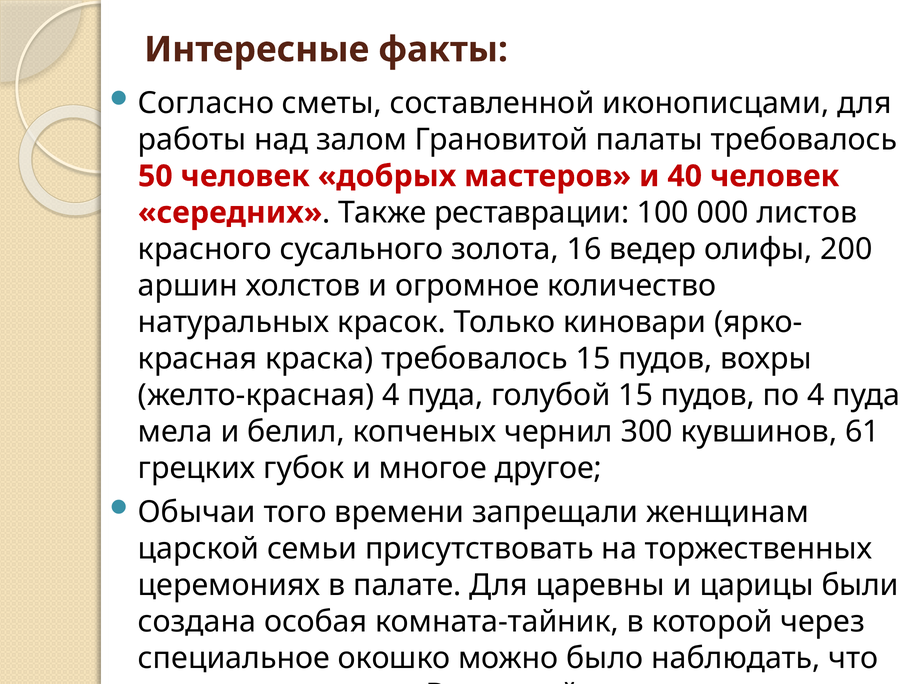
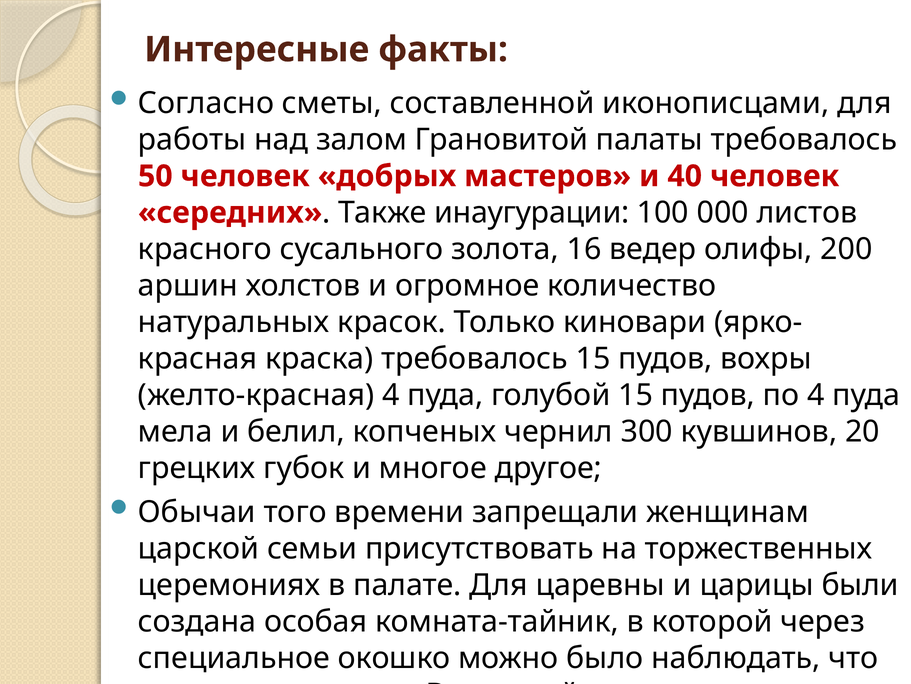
реставрации: реставрации -> инаугурации (532, 212)
61: 61 -> 20 (862, 431)
